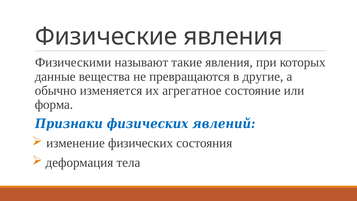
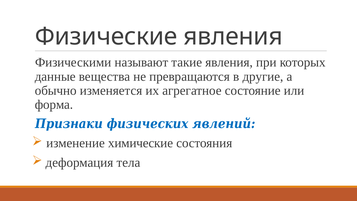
изменение физических: физических -> химические (141, 143)
